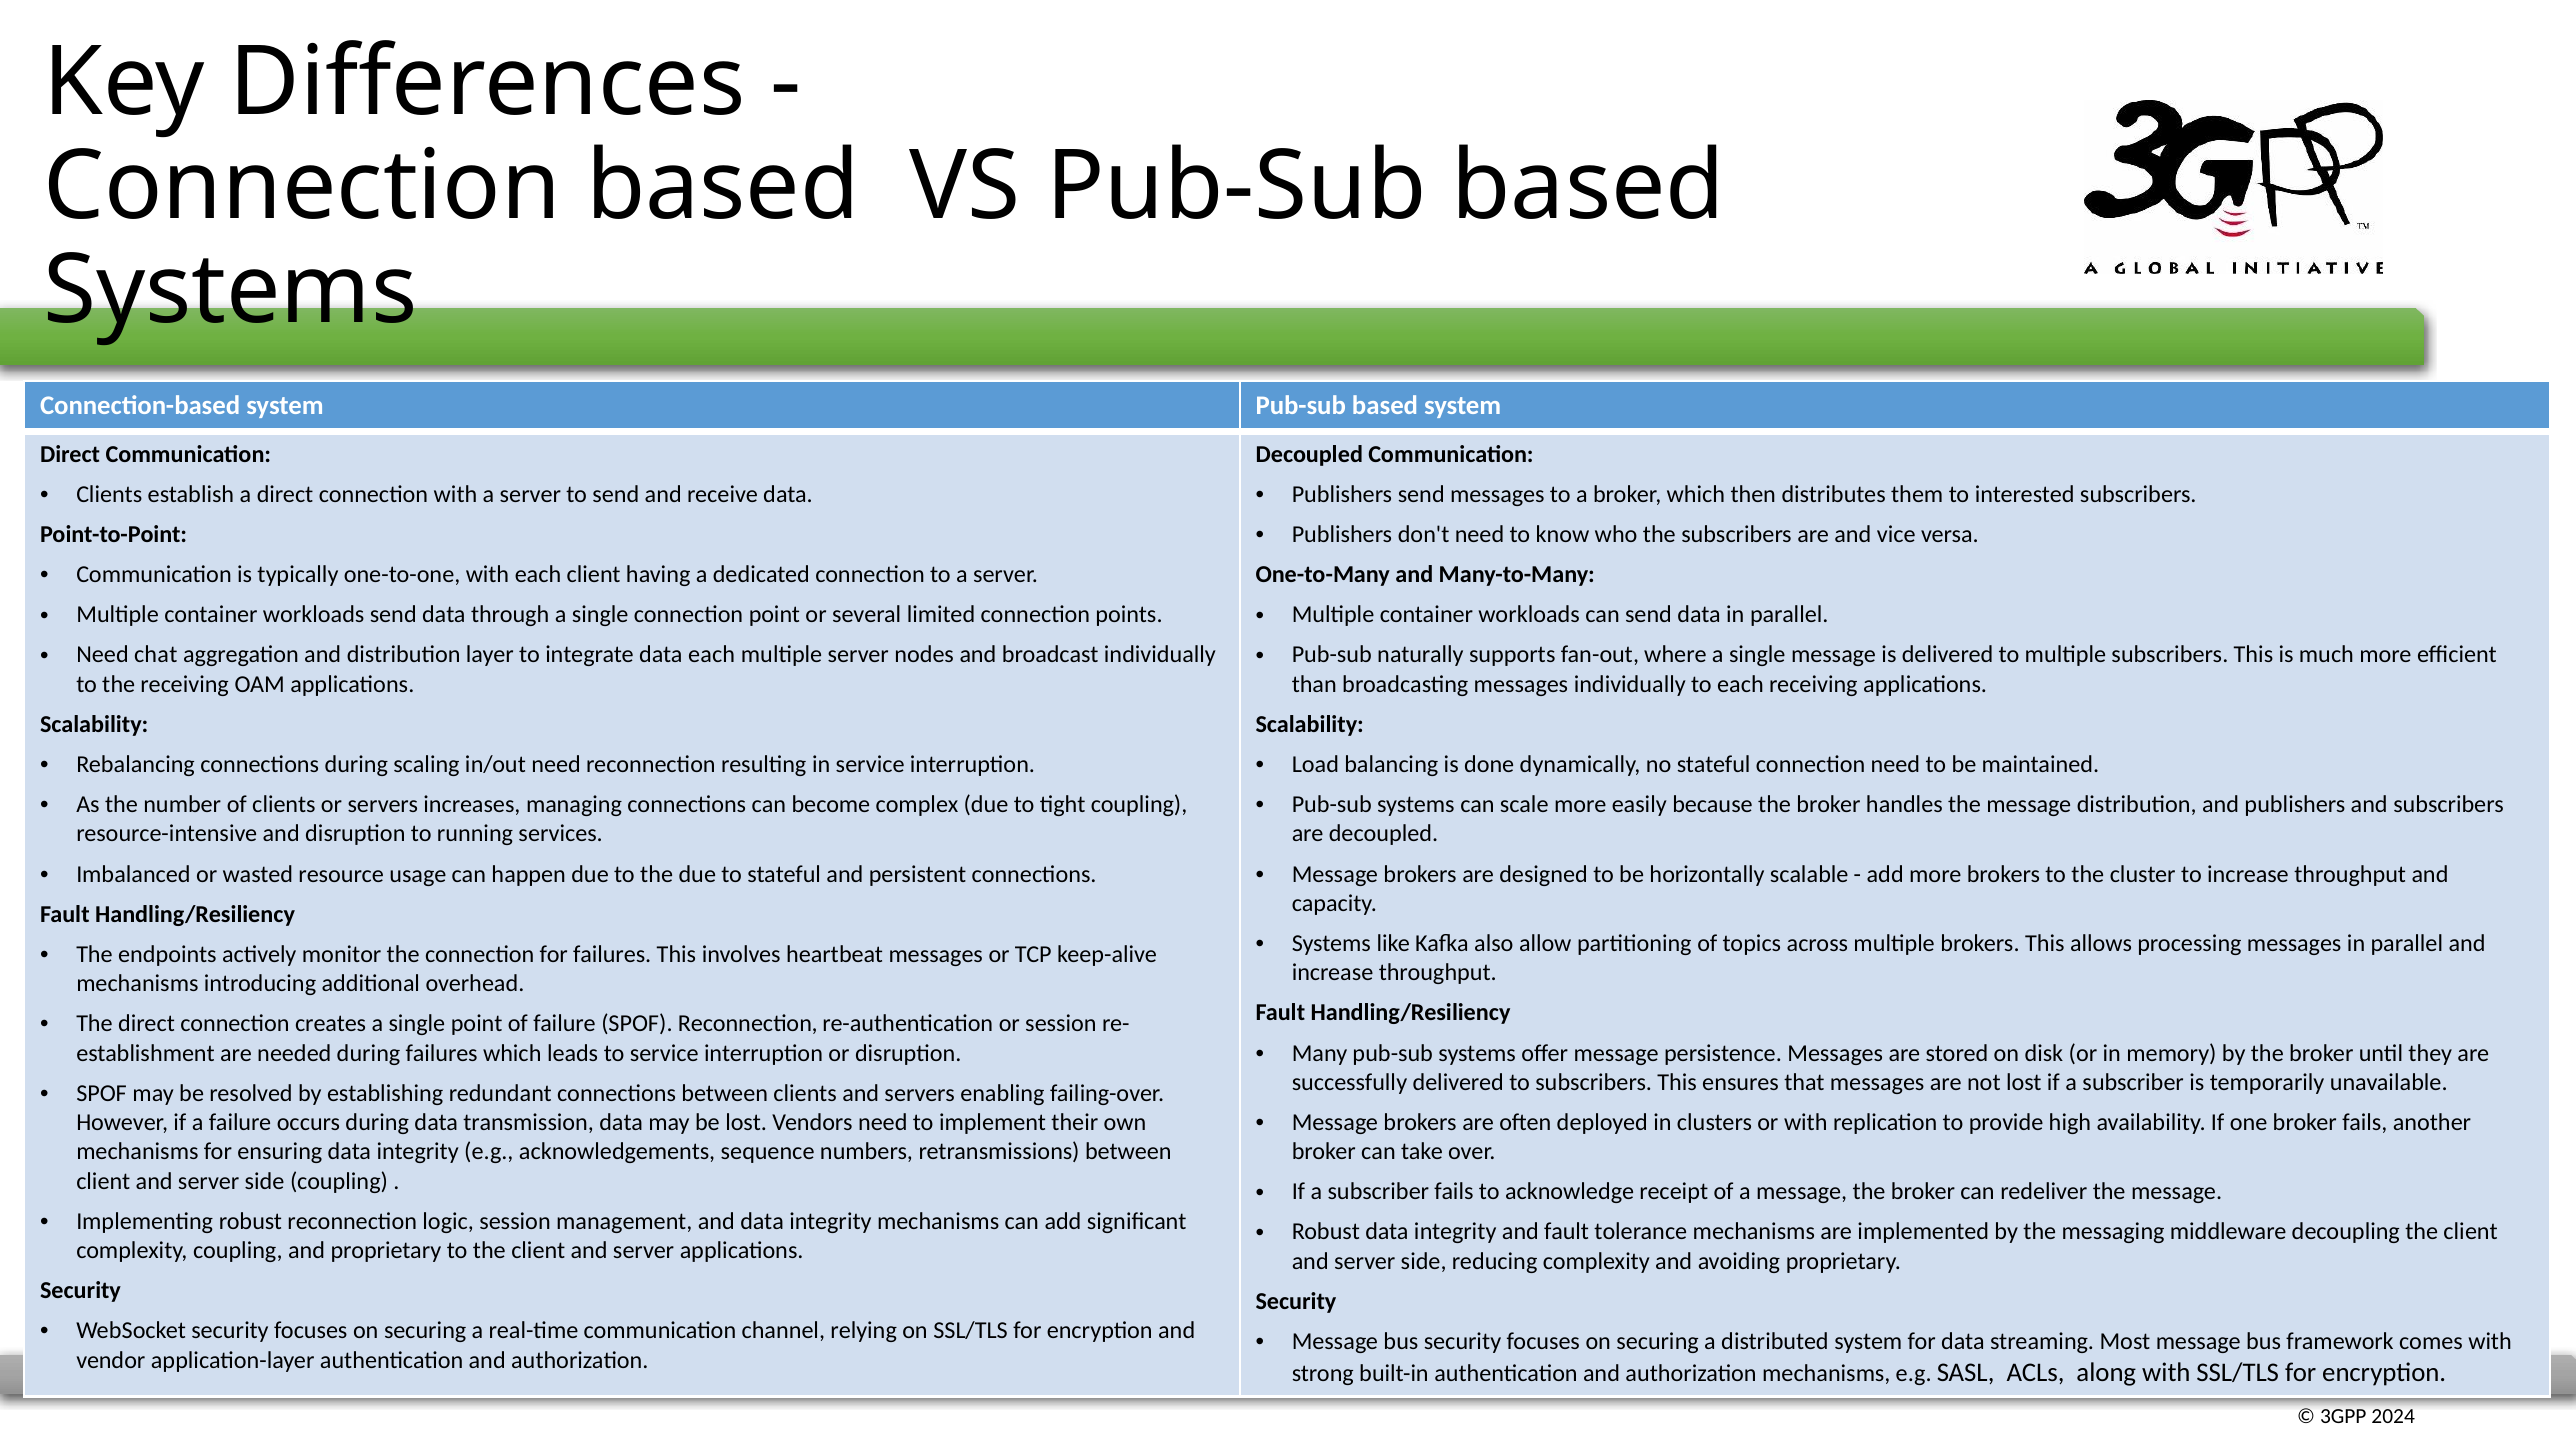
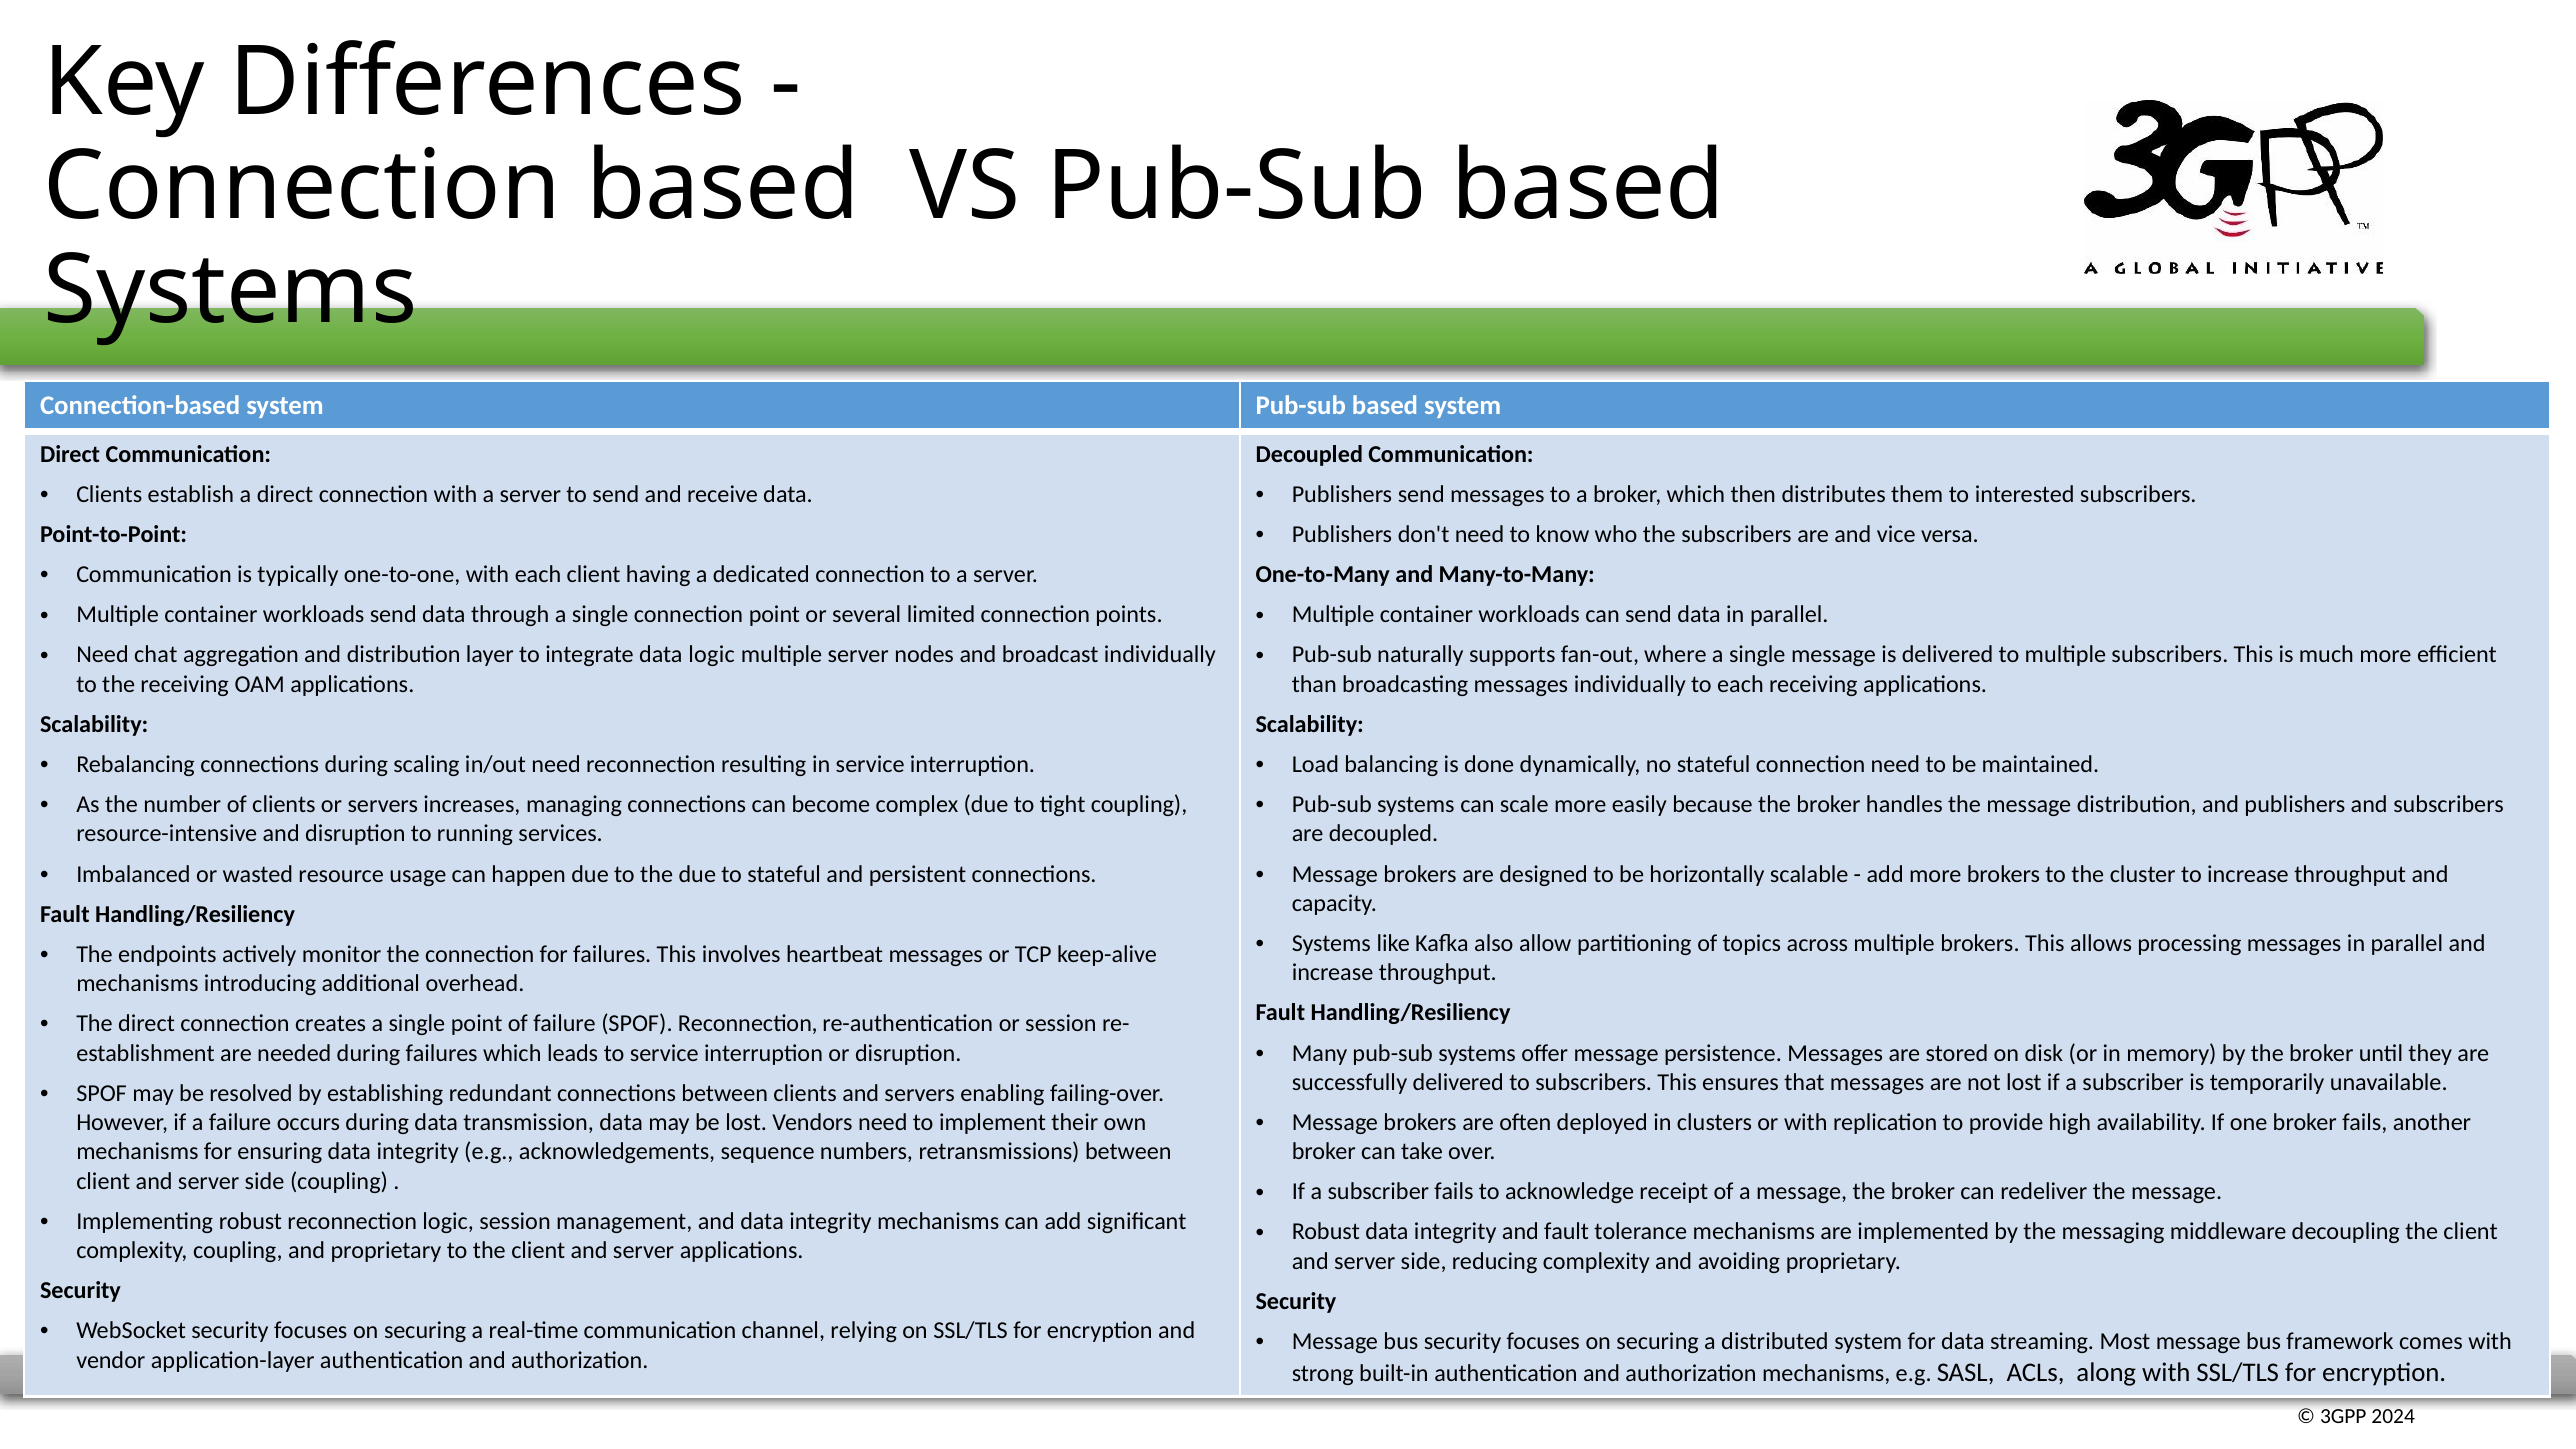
data each: each -> logic (712, 655)
